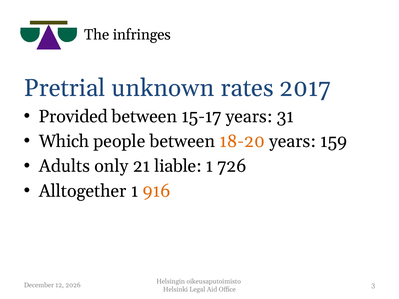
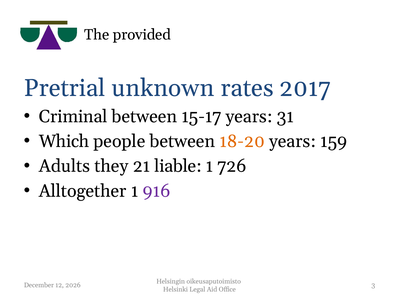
infringes: infringes -> provided (142, 35)
Provided: Provided -> Criminal (73, 117)
only: only -> they (111, 166)
916 colour: orange -> purple (156, 191)
